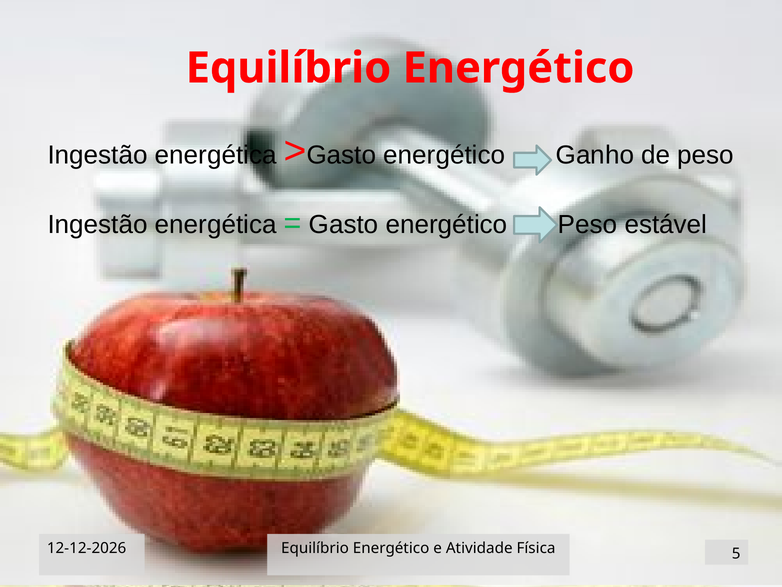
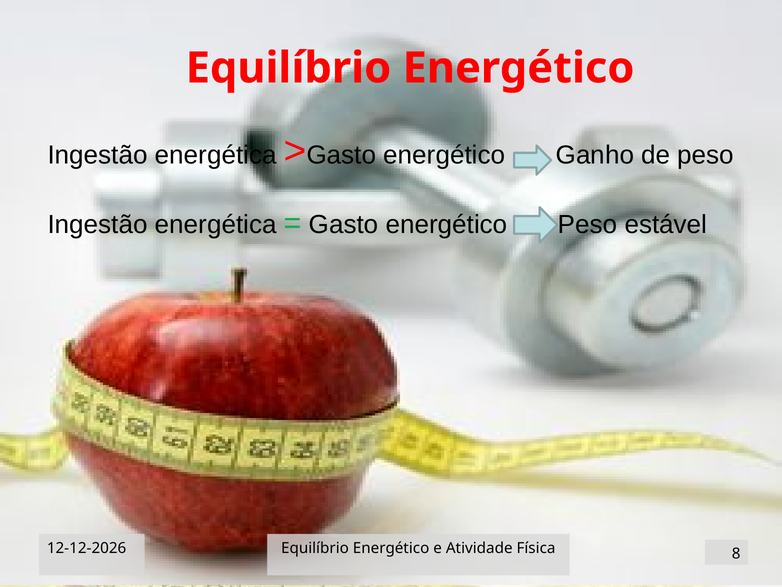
5: 5 -> 8 (736, 553)
